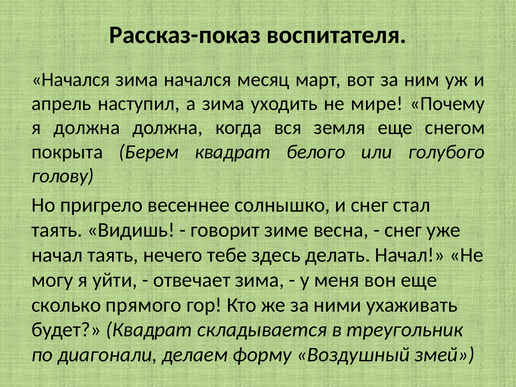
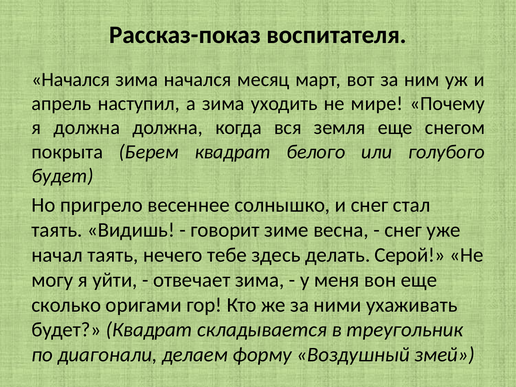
голову: голову -> будет (63, 176)
делать Начал: Начал -> Серой (410, 255)
прямого: прямого -> оригами (144, 305)
